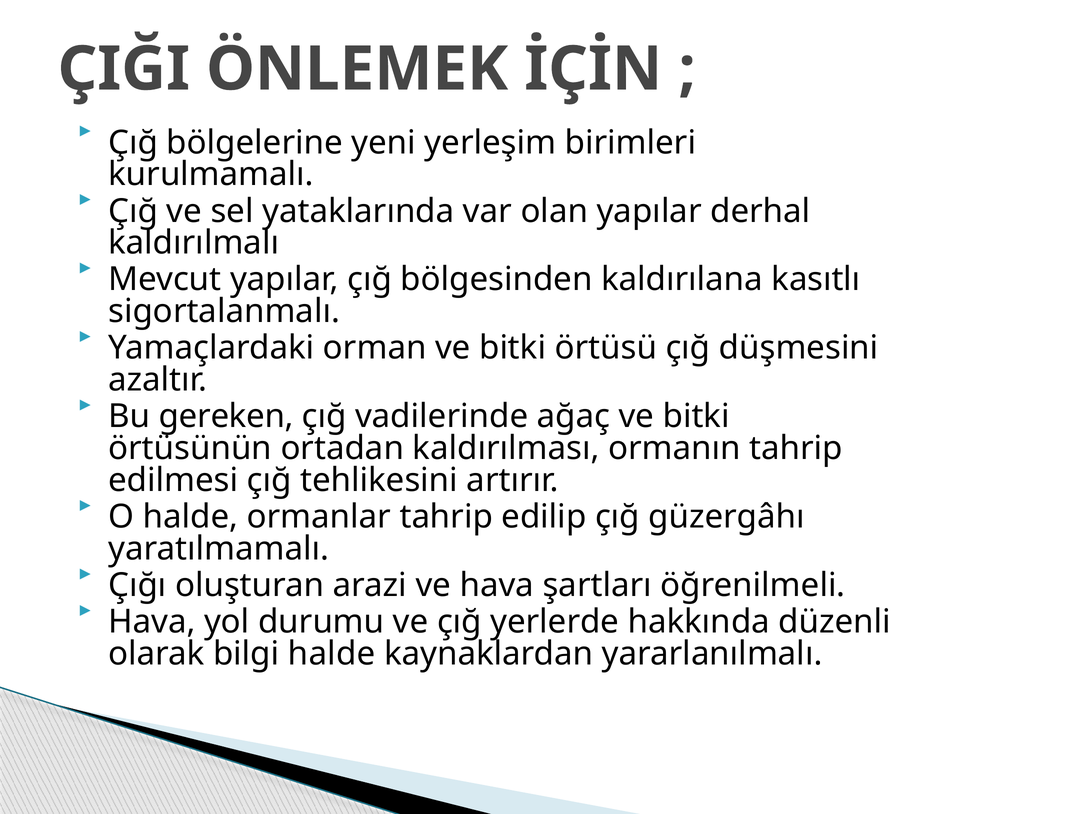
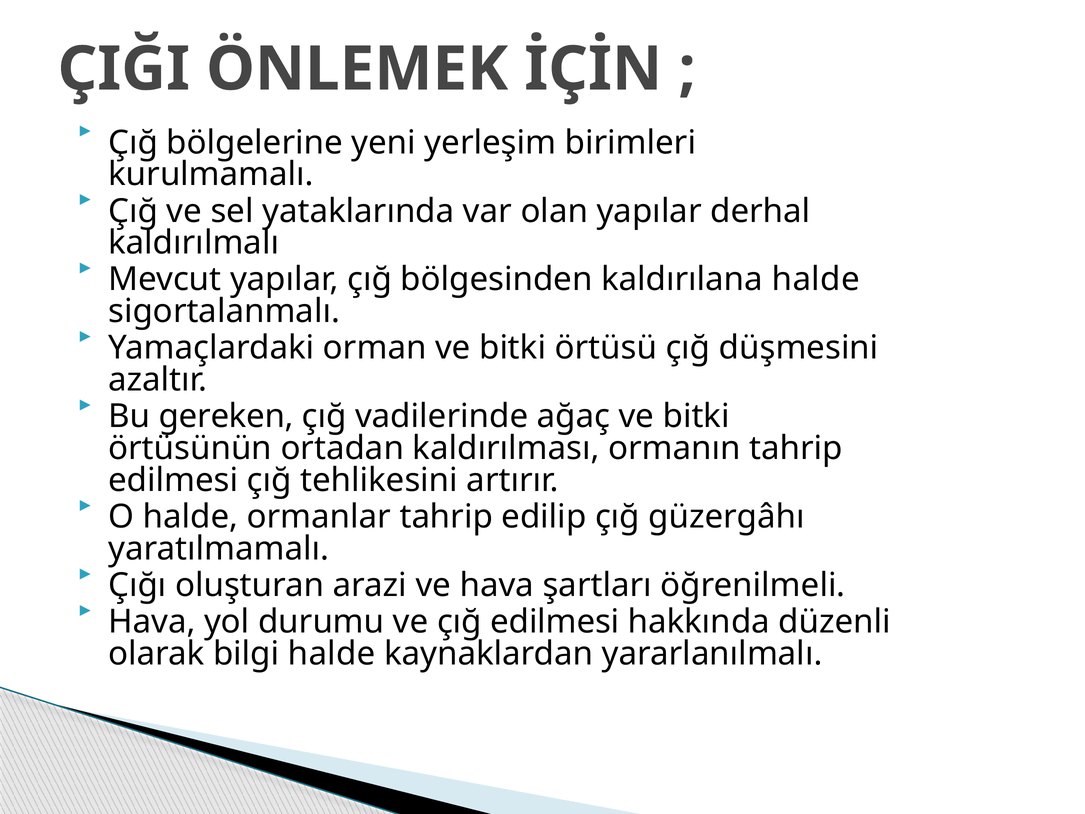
kaldırılana kasıtlı: kasıtlı -> halde (816, 279)
çığ yerlerde: yerlerde -> edilmesi (555, 622)
